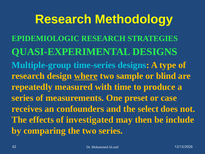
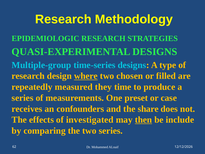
sample: sample -> chosen (130, 76)
blind: blind -> filled (166, 76)
with: with -> they (103, 87)
select: select -> share (148, 109)
then underline: none -> present (143, 120)
